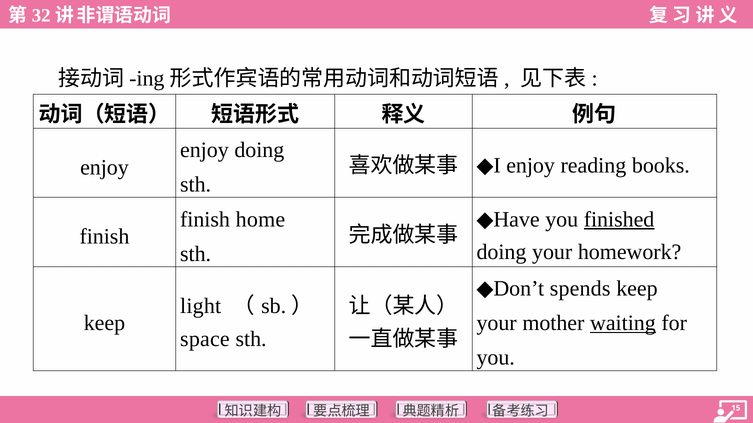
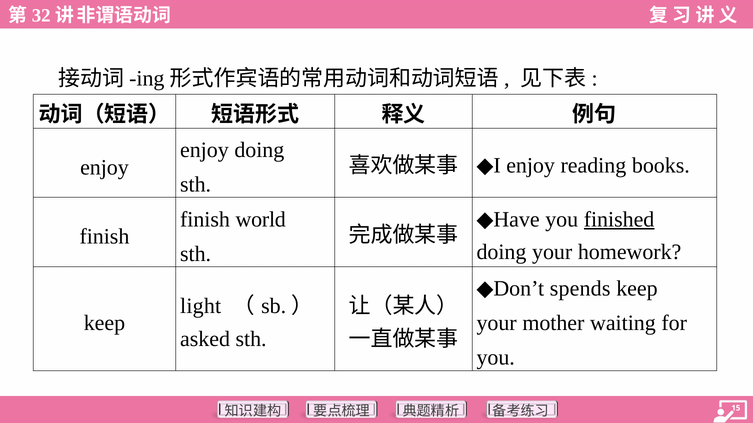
home: home -> world (261, 220)
waiting underline: present -> none (623, 324)
space: space -> asked (205, 339)
